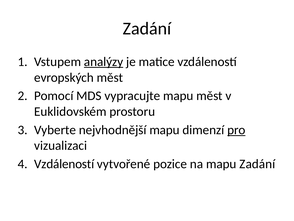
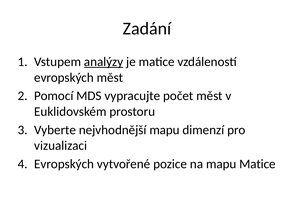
vypracujte mapu: mapu -> počet (178, 96)
pro underline: present -> none (236, 130)
Vzdáleností: Vzdáleností -> Evropských (64, 164)
mapu Zadání: Zadání -> Matice (257, 164)
